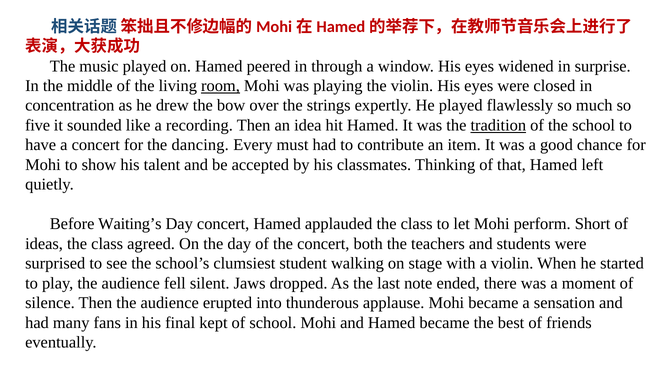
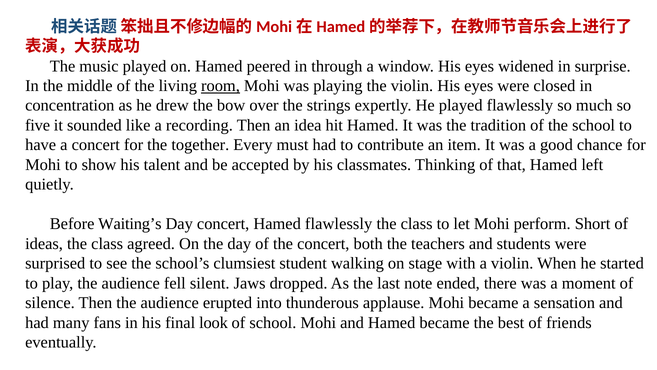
tradition underline: present -> none (498, 125)
dancing: dancing -> together (200, 145)
Hamed applauded: applauded -> flawlessly (339, 224)
kept: kept -> look (214, 322)
